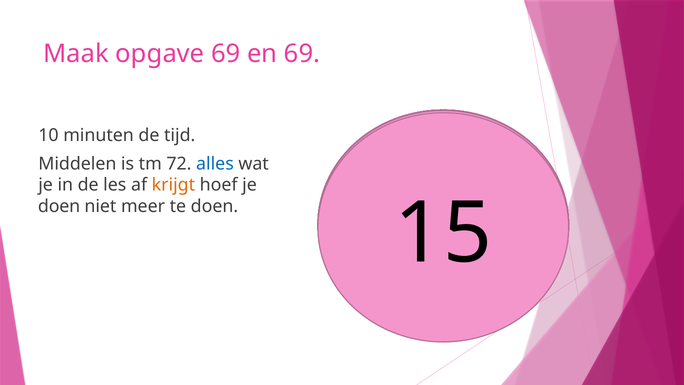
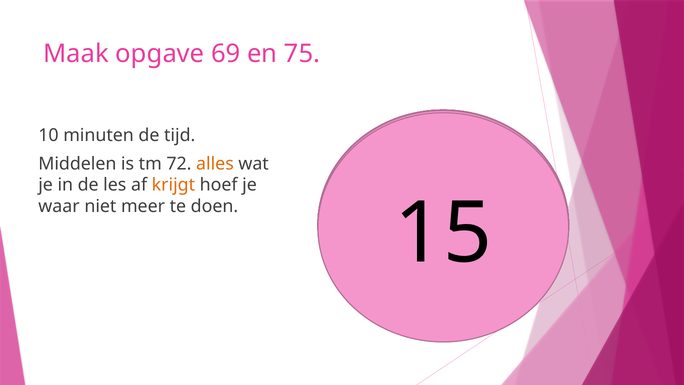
en 69: 69 -> 75 (302, 54)
alles colour: blue -> orange (215, 164)
doen: doen -> waar (59, 206)
